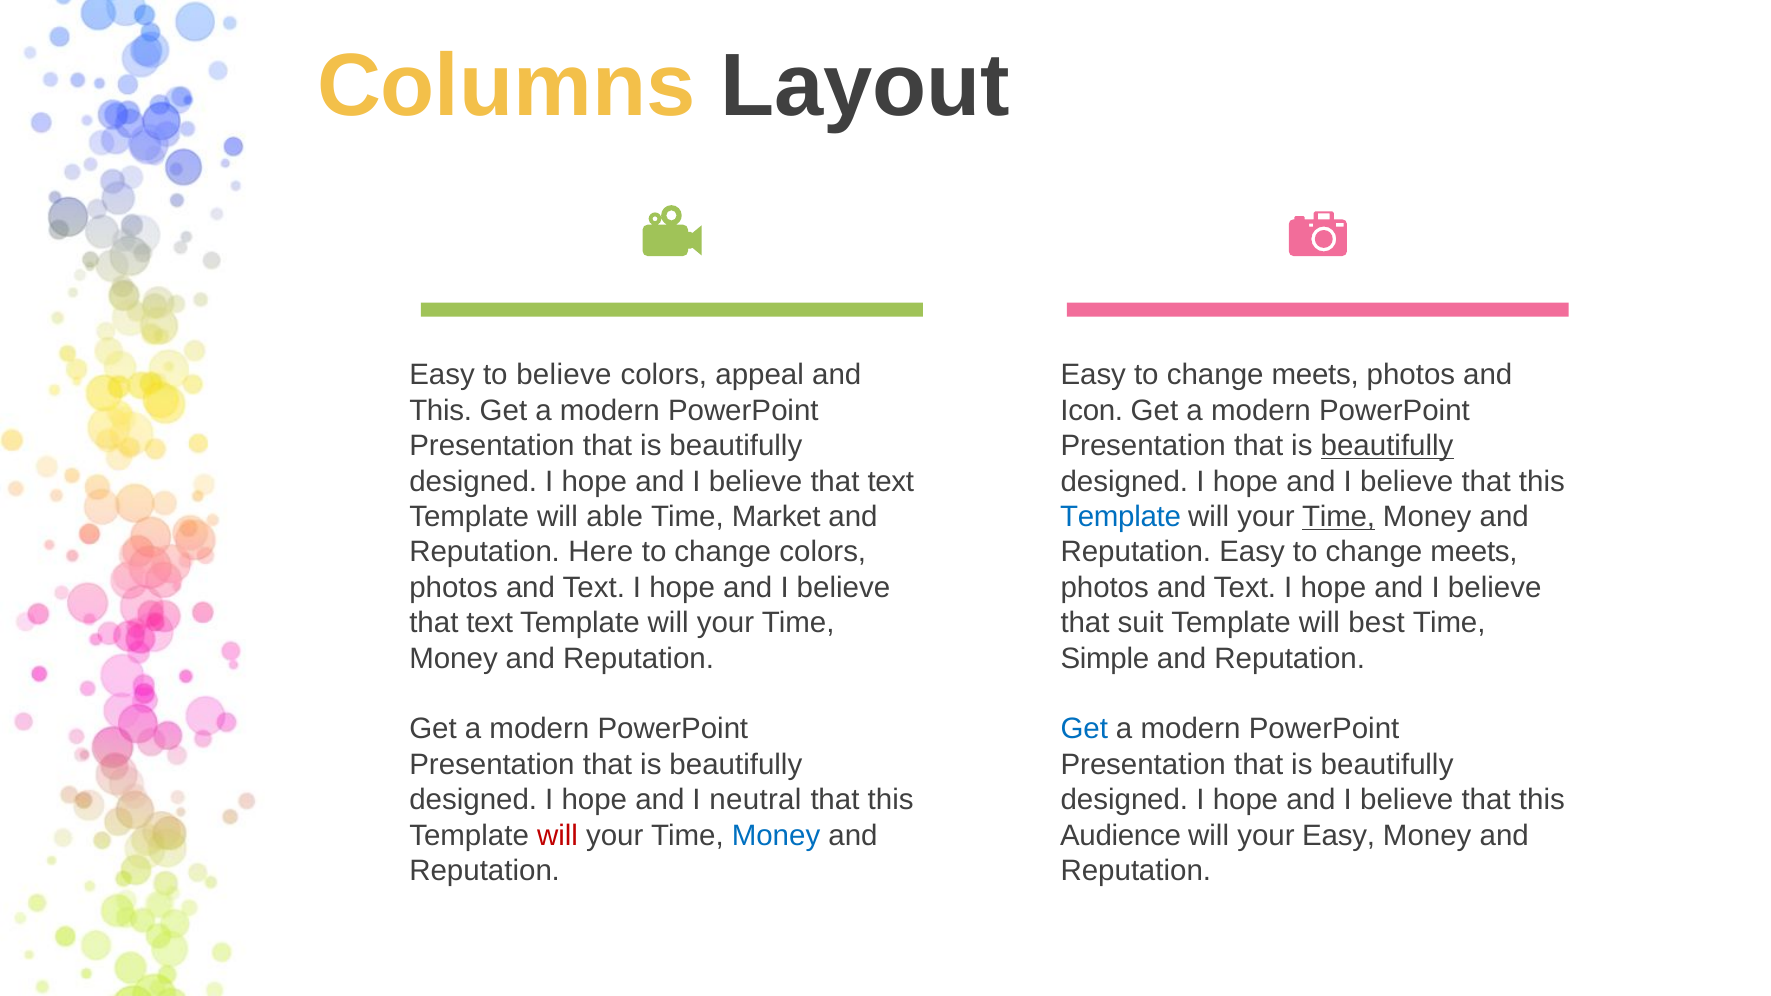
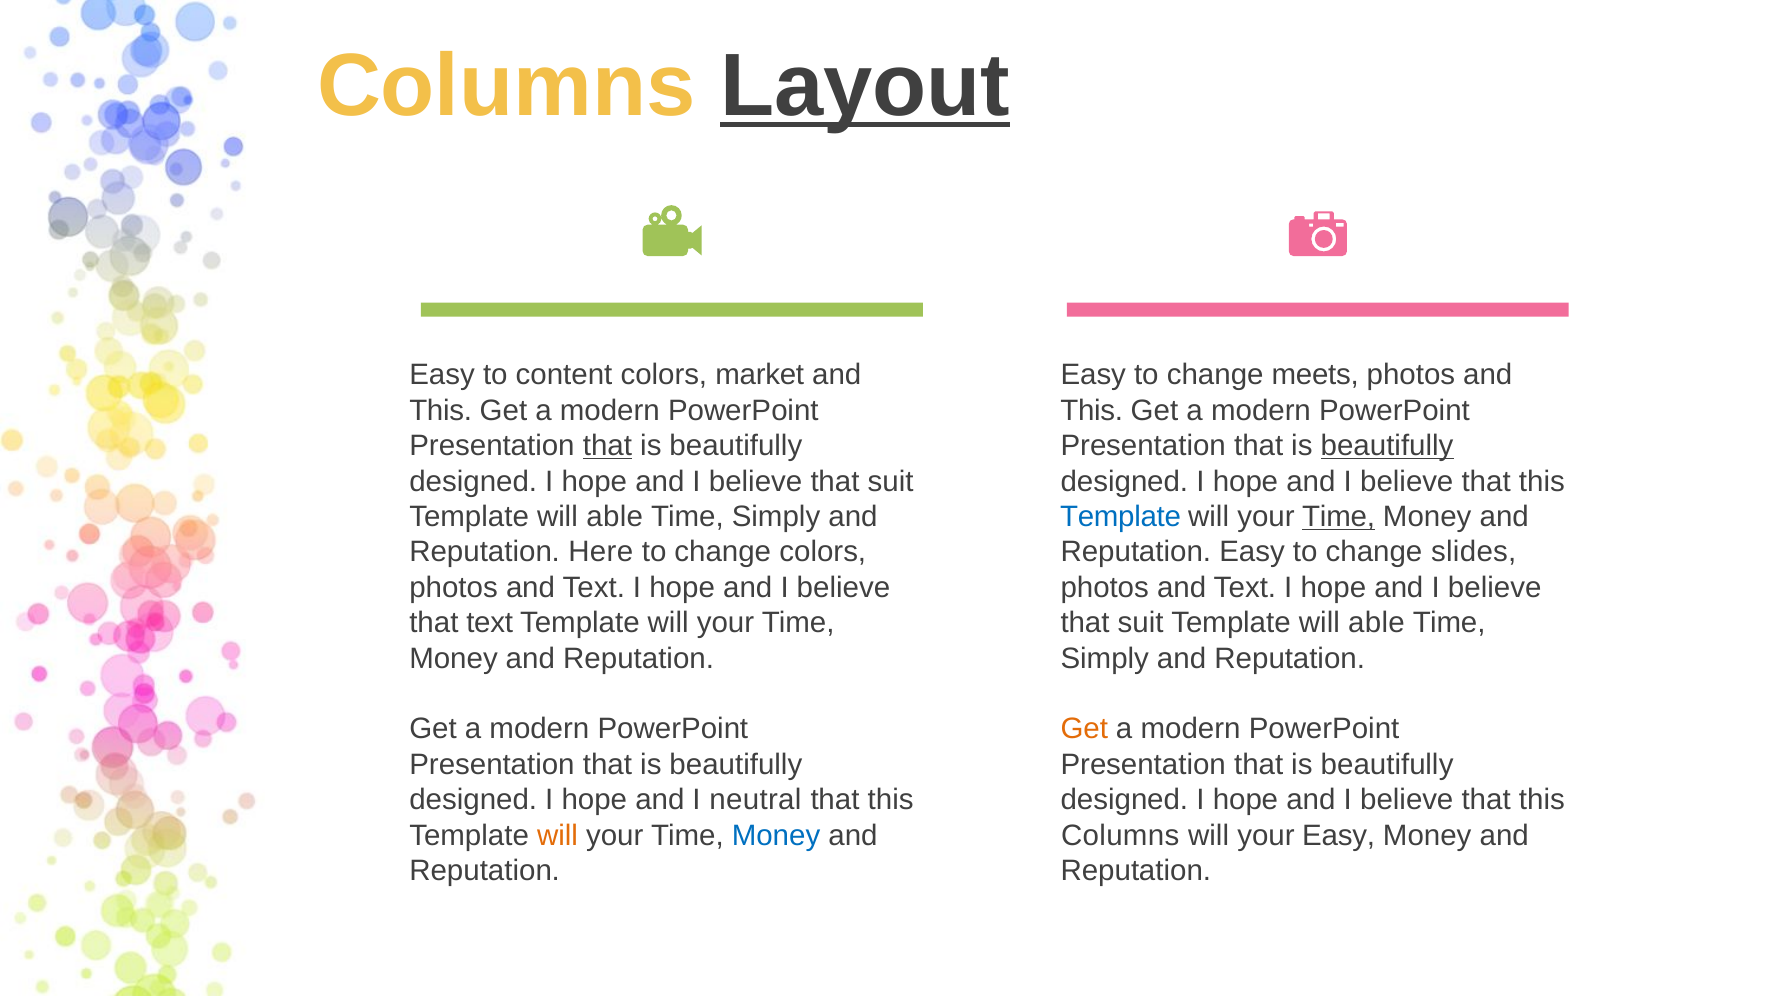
Layout underline: none -> present (865, 86)
to believe: believe -> content (564, 375)
appeal: appeal -> market (760, 375)
Icon: Icon -> This (1092, 411)
that underline: none -> present (607, 446)
text: text -> suit (891, 481)
Market: Market -> Simply (776, 517)
meets: meets -> slides (1474, 552)
best: best -> able (1377, 623)
Simple: Simple -> Simply (1105, 659)
Get colour: blue -> orange (1084, 729)
will colour: red -> orange (558, 836)
Audience: Audience -> Columns (1120, 836)
